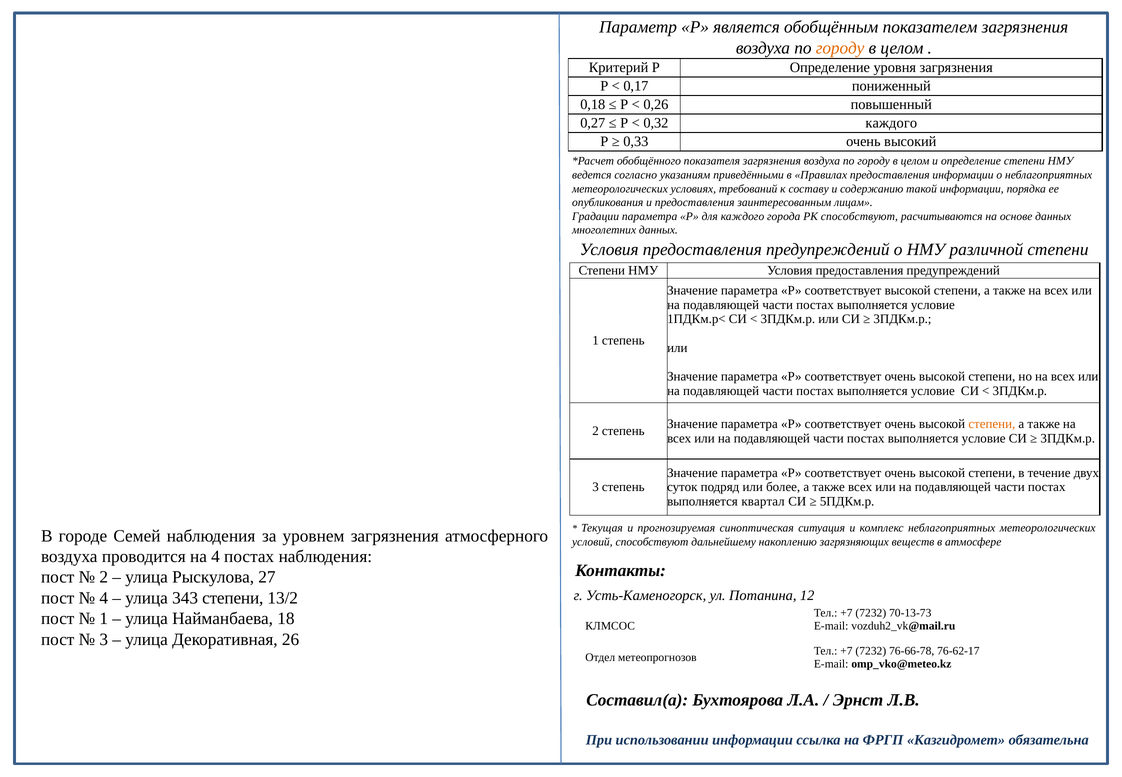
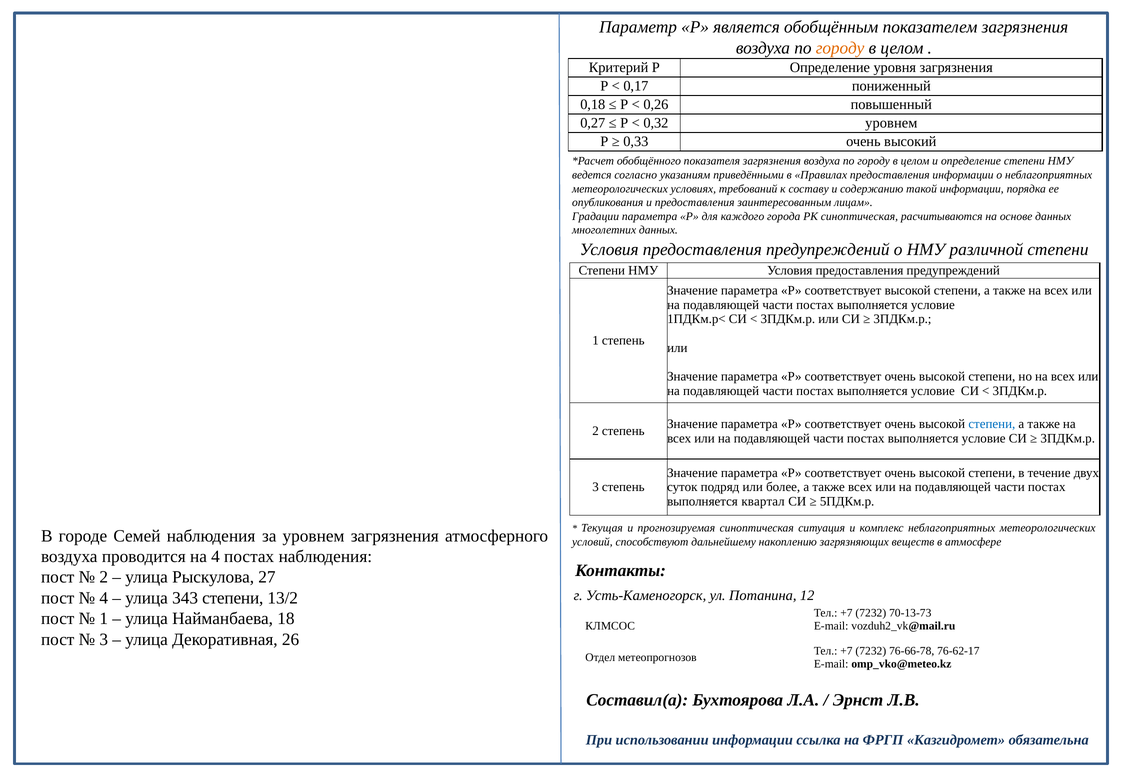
0,32 каждого: каждого -> уровнем (891, 123)
РК способствуют: способствуют -> синоптическая (859, 216)
степени colour: orange -> blue (992, 424)
